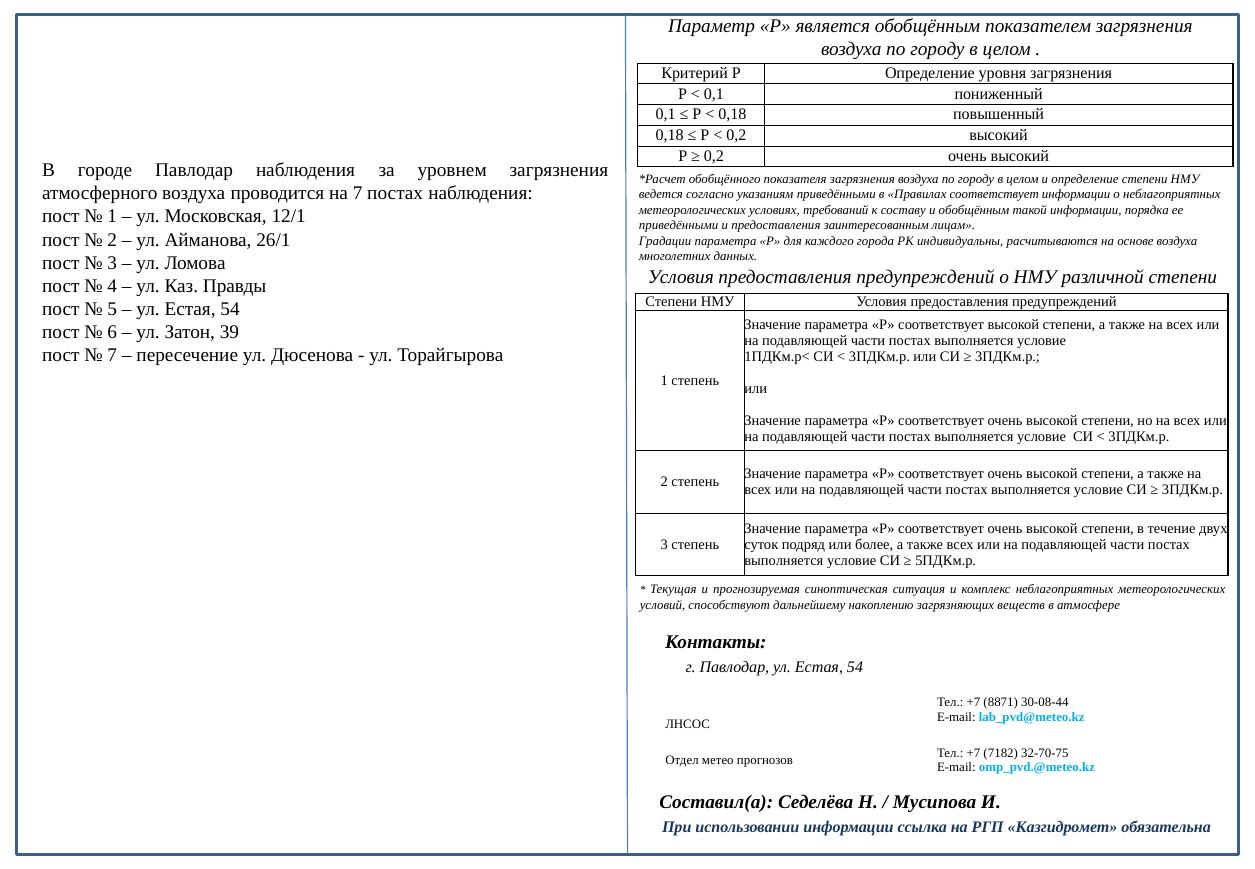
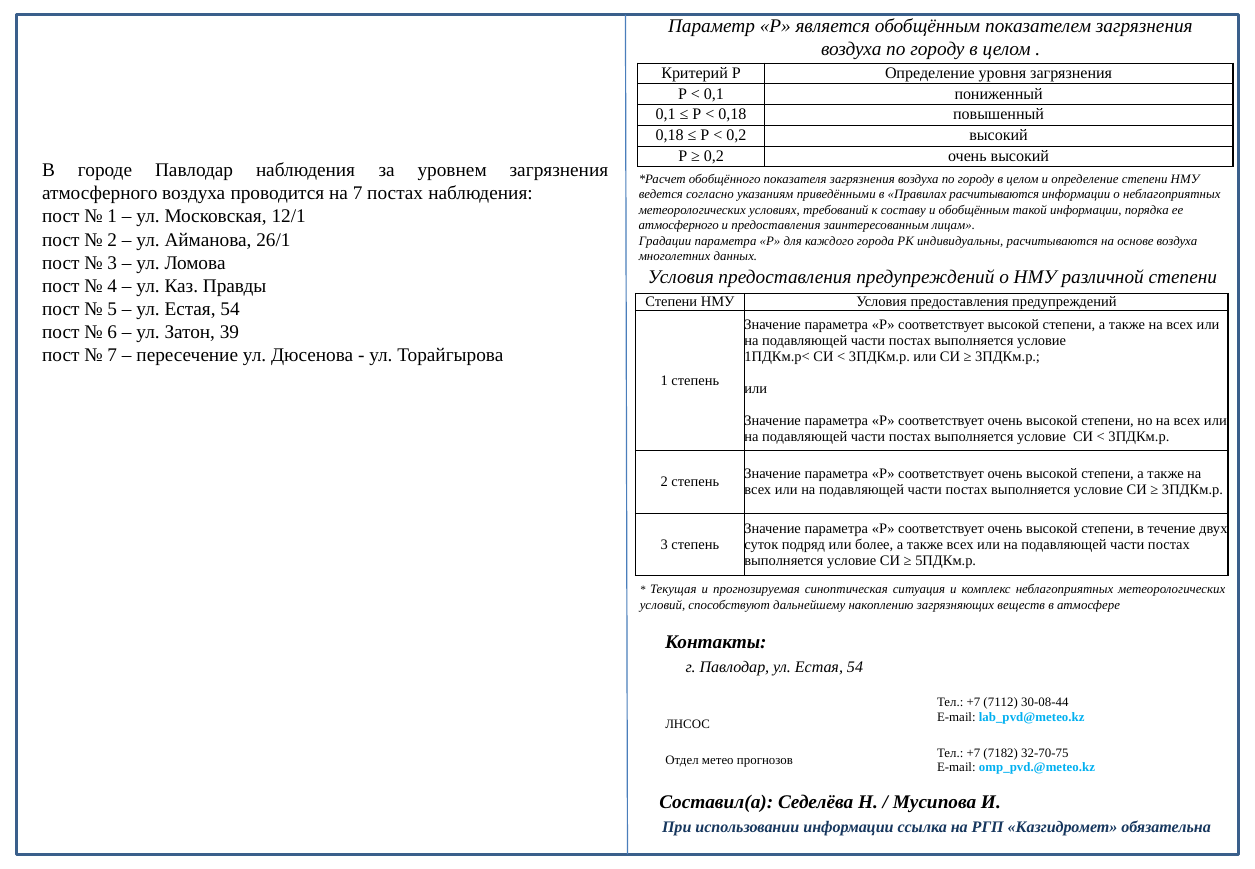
Правилах соответствует: соответствует -> расчитываются (994, 195)
приведёнными: приведёнными -> атмосферного (679, 225)
8871: 8871 -> 7112 (1001, 703)
